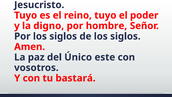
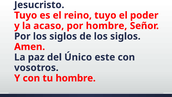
digno: digno -> acaso (49, 26)
tu bastará: bastará -> hombre (76, 78)
